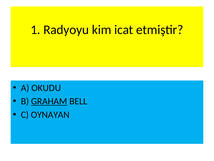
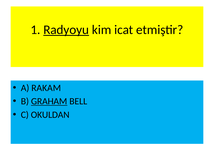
Radyoyu underline: none -> present (66, 30)
OKUDU: OKUDU -> RAKAM (46, 88)
OYNAYAN: OYNAYAN -> OKULDAN (50, 114)
